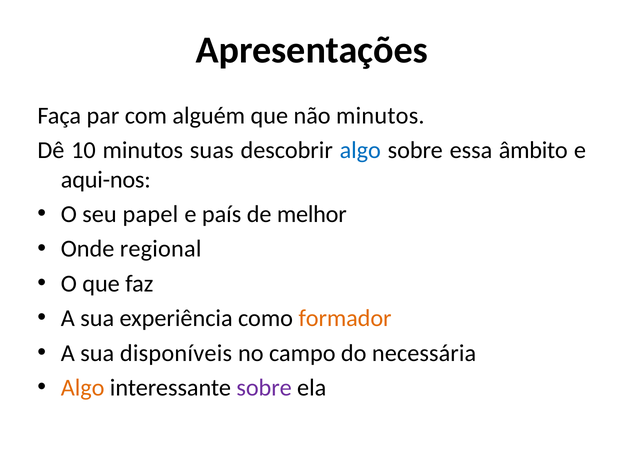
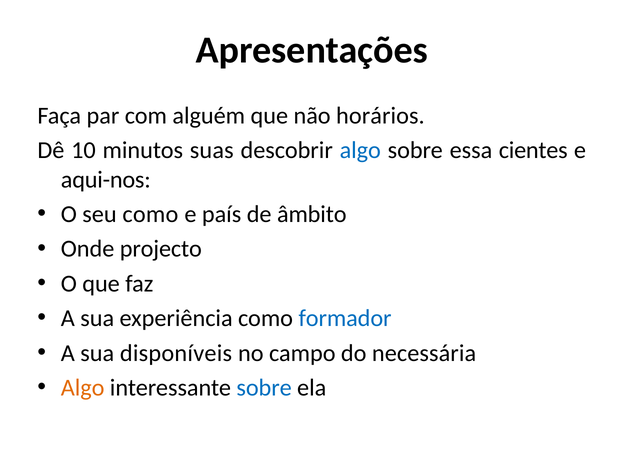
não minutos: minutos -> horários (380, 116)
âmbito: âmbito -> cientes (533, 150)
seu papel: papel -> como (150, 214)
melhor: melhor -> âmbito (312, 214)
regional: regional -> projecto (161, 249)
formador colour: orange -> blue (345, 318)
sobre colour: purple -> blue (264, 388)
